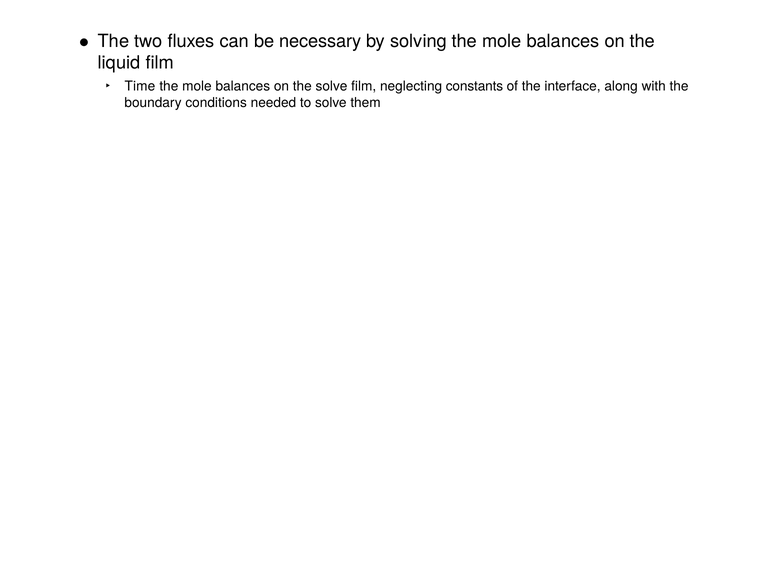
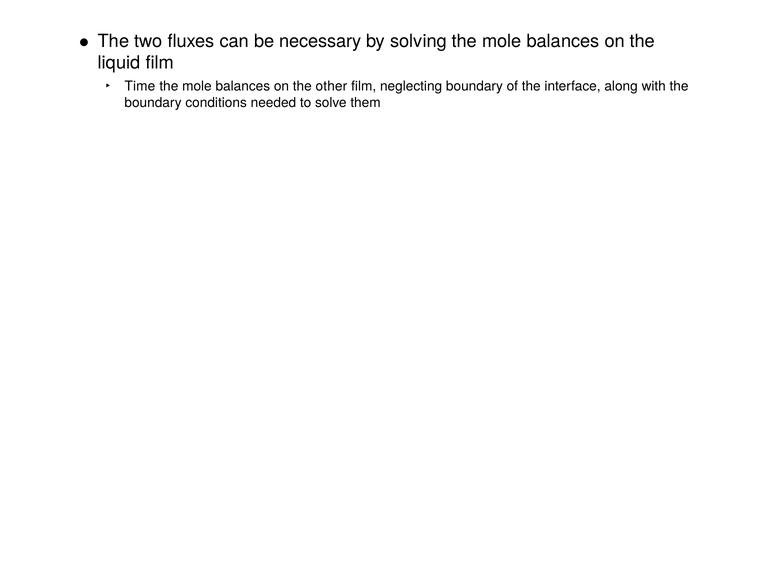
the solve: solve -> other (331, 86)
neglecting constants: constants -> boundary (474, 86)
